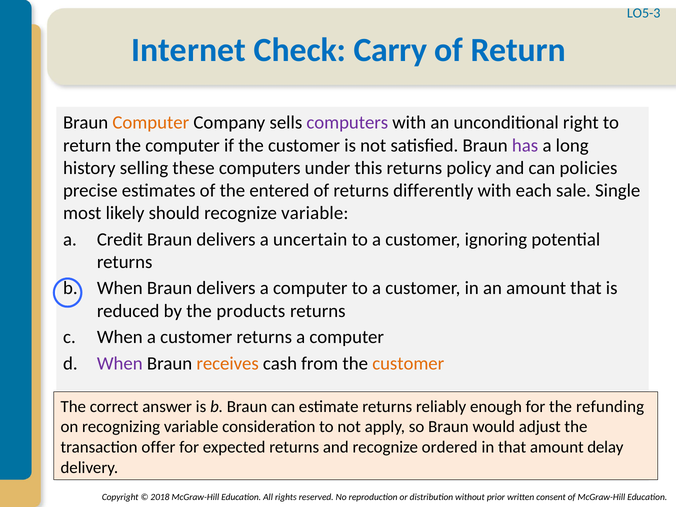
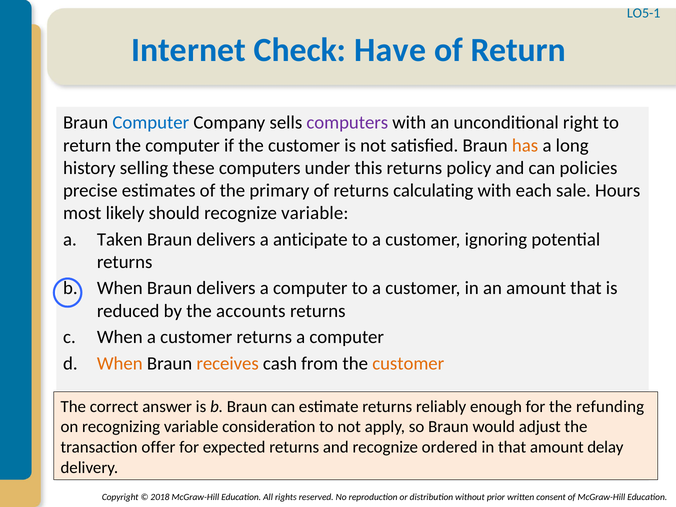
LO5-3: LO5-3 -> LO5-1 (644, 13)
Carry: Carry -> Have (390, 50)
Computer colour: orange -> blue (151, 123)
has colour: purple -> orange (525, 145)
entered: entered -> primary (279, 191)
differently: differently -> calculating (433, 191)
Single: Single -> Hours (618, 191)
Credit: Credit -> Taken (120, 239)
uncertain: uncertain -> anticipate (310, 239)
products: products -> accounts (251, 311)
When colour: purple -> orange (120, 363)
